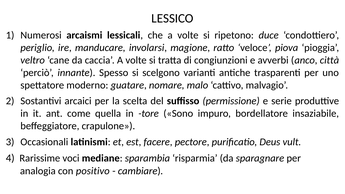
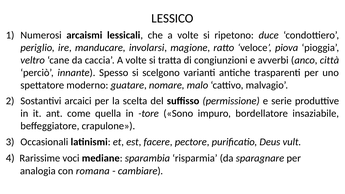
positivo: positivo -> romana (93, 171)
